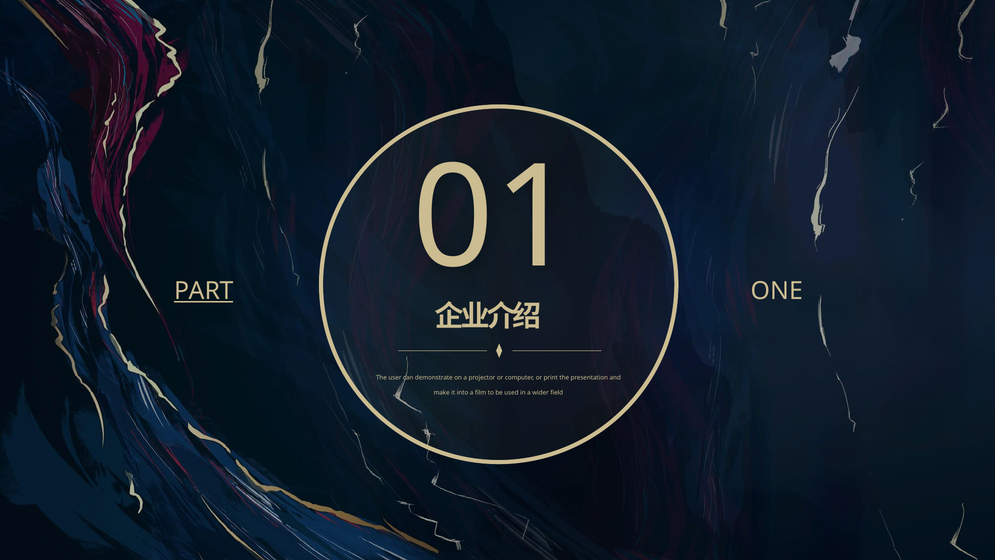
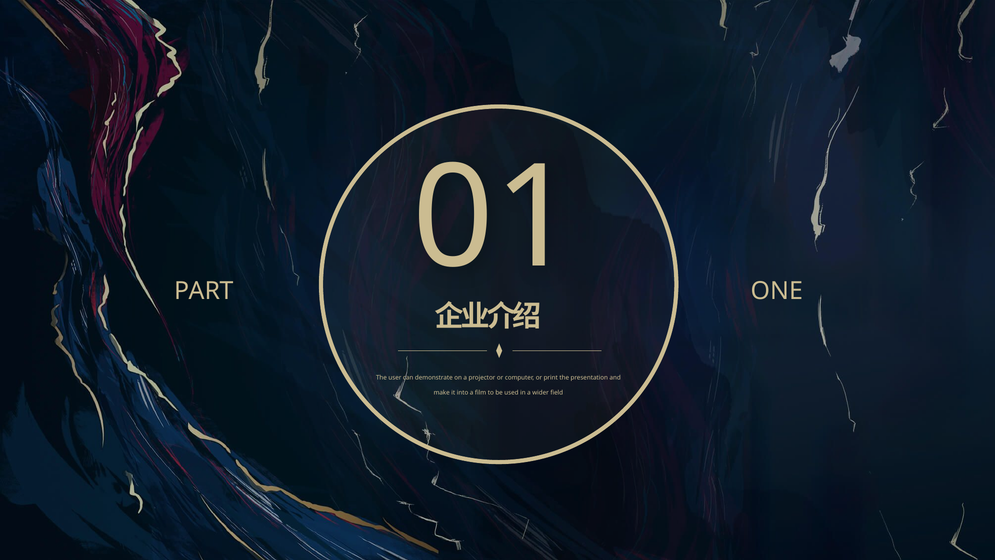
PART underline: present -> none (204, 291)
